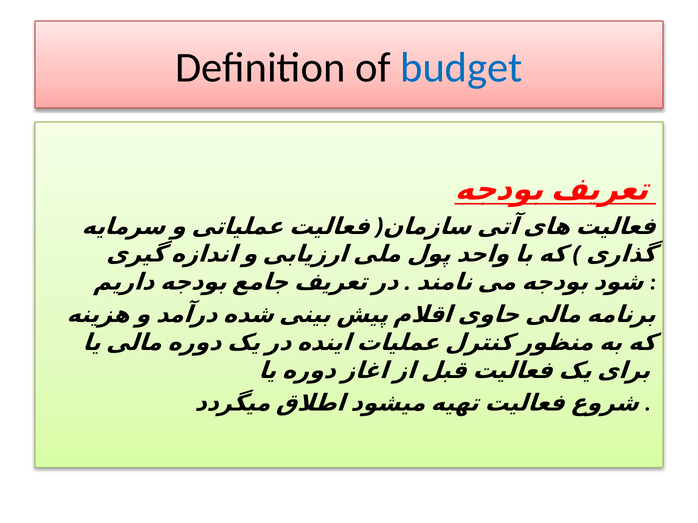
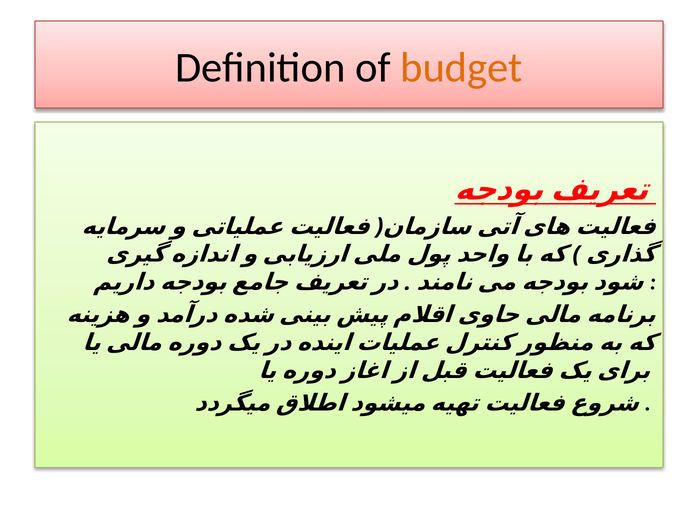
budget colour: blue -> orange (461, 68)
